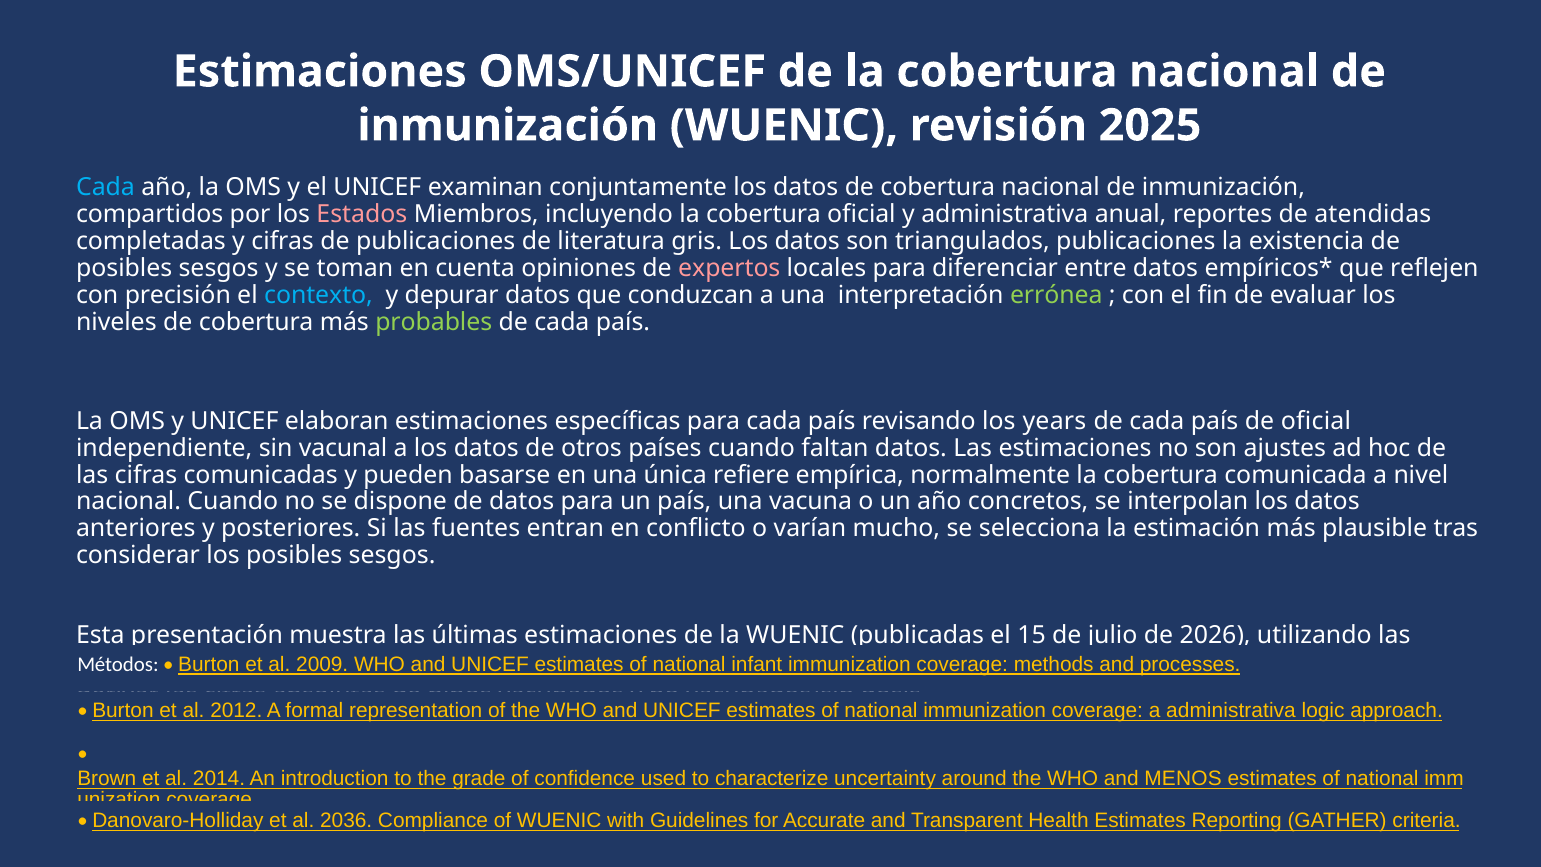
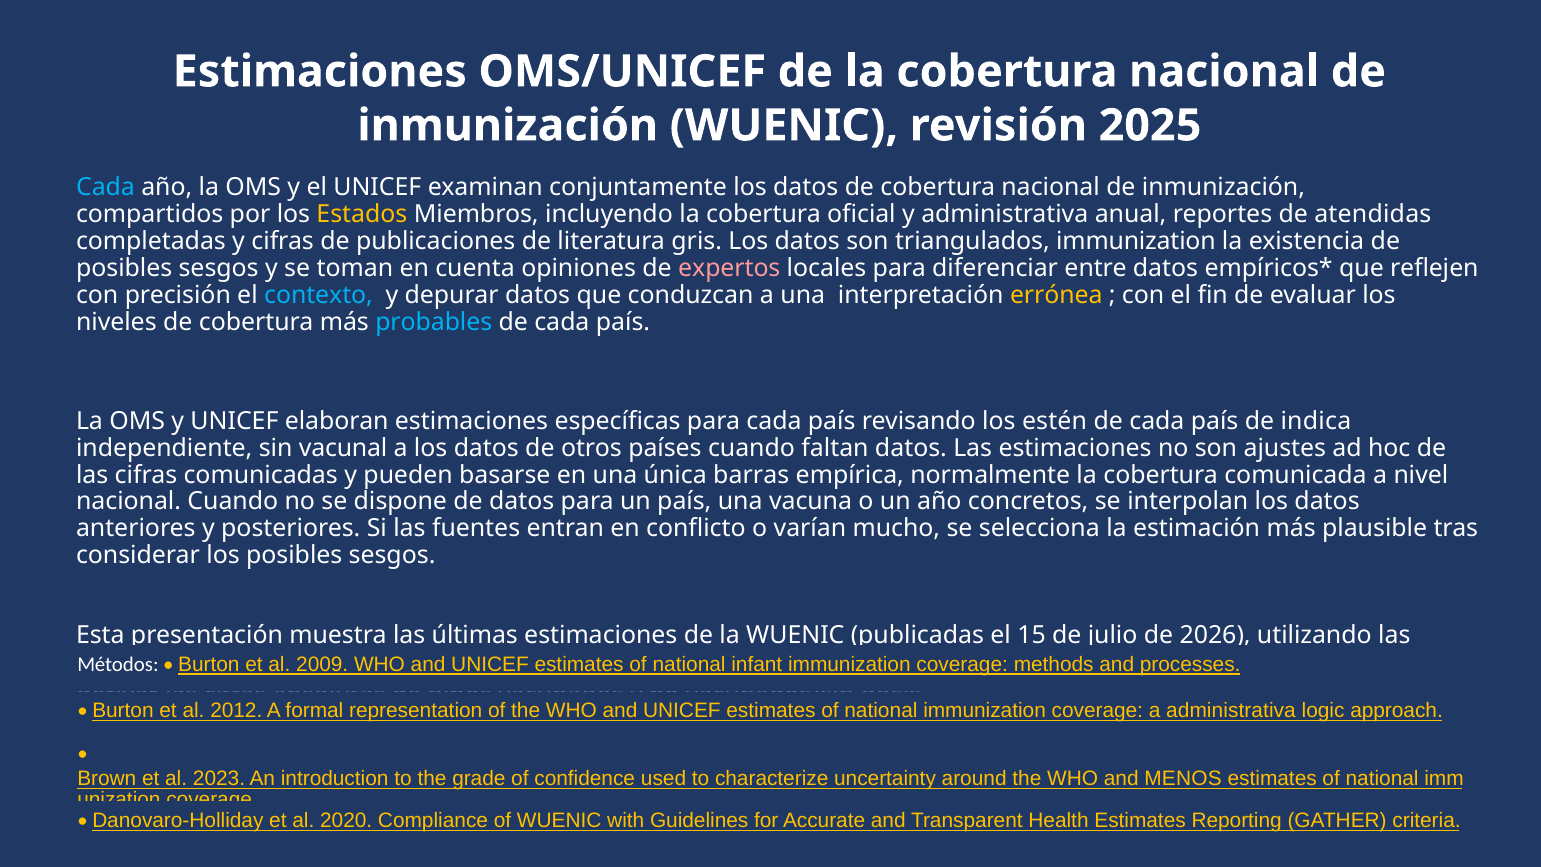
Estados colour: pink -> yellow (362, 215)
triangulados publicaciones: publicaciones -> immunization (1136, 241)
errónea colour: light green -> yellow (1056, 295)
probables colour: light green -> light blue (434, 322)
years: years -> estén (1055, 421)
de oficial: oficial -> indica (1316, 421)
refiere: refiere -> barras (751, 475)
2014: 2014 -> 2023 (219, 779)
2036: 2036 -> 2020 (346, 821)
